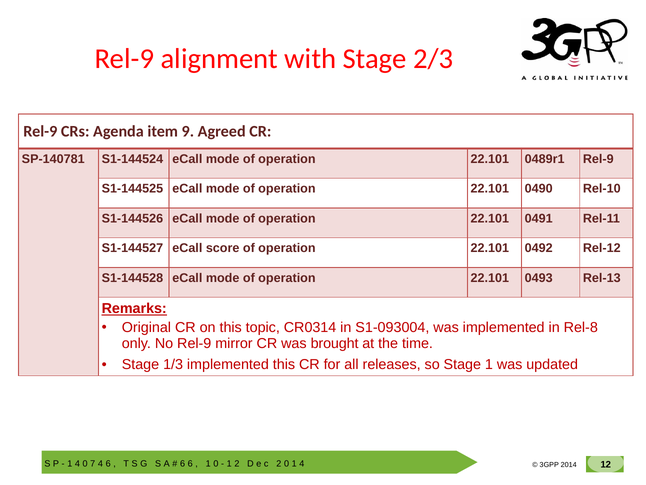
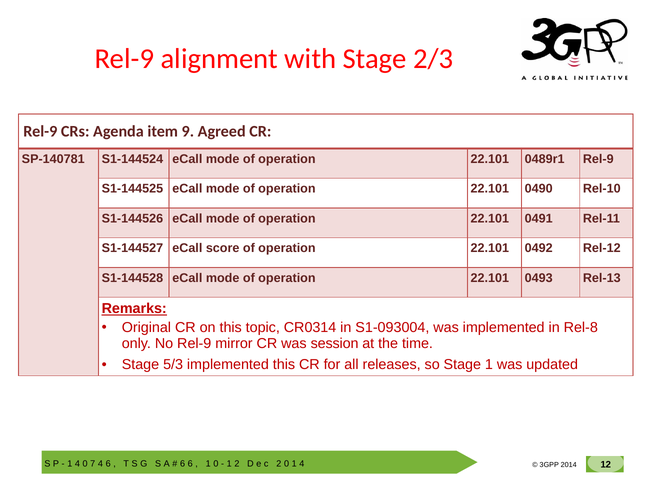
brought: brought -> session (335, 343)
1/3: 1/3 -> 5/3 (173, 364)
